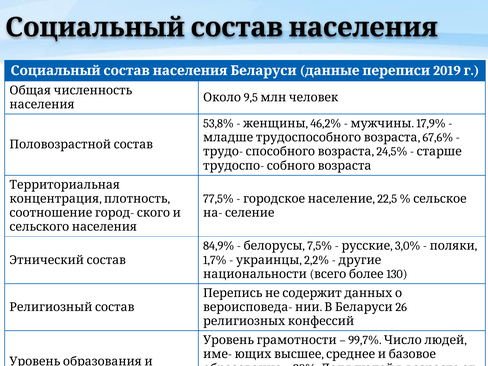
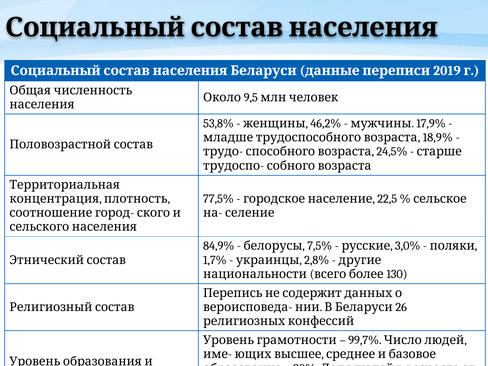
67,6%: 67,6% -> 18,9% (438, 138)
2,2%: 2,2% -> 2,8% (317, 260)
